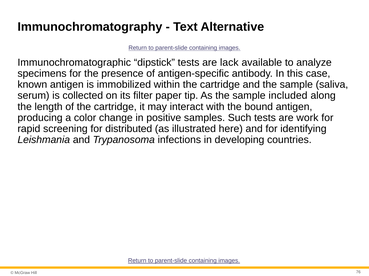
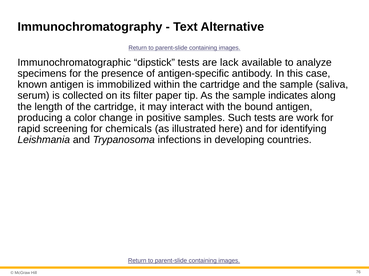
included: included -> indicates (288, 96)
distributed: distributed -> chemicals (129, 129)
